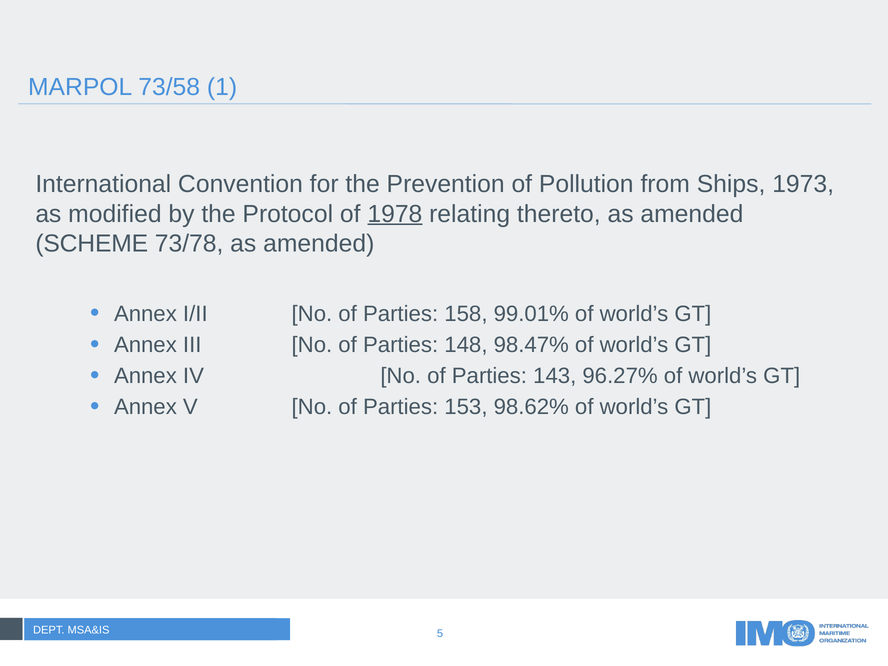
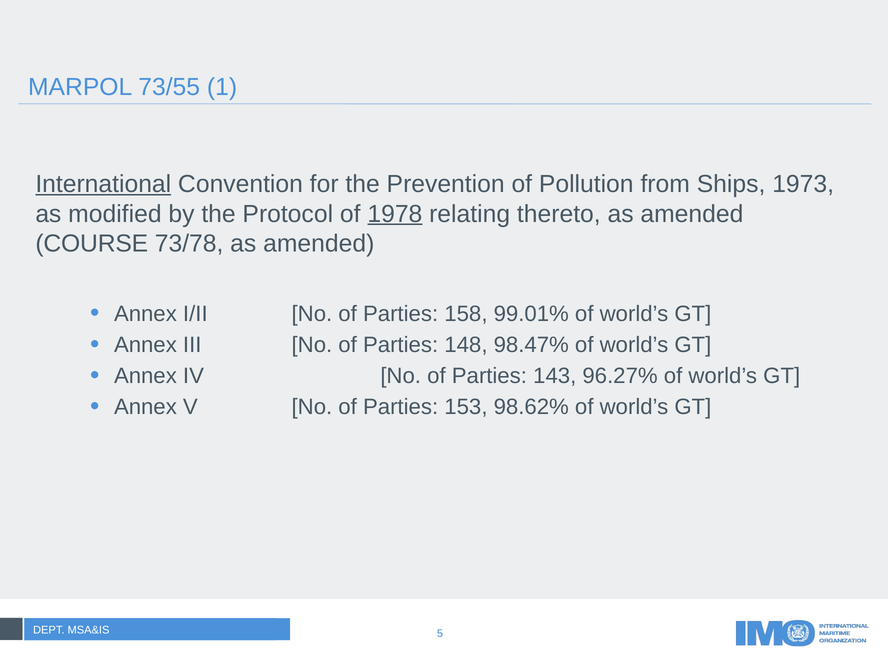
73/58: 73/58 -> 73/55 (169, 87)
International underline: none -> present (103, 184)
SCHEME: SCHEME -> COURSE (92, 243)
